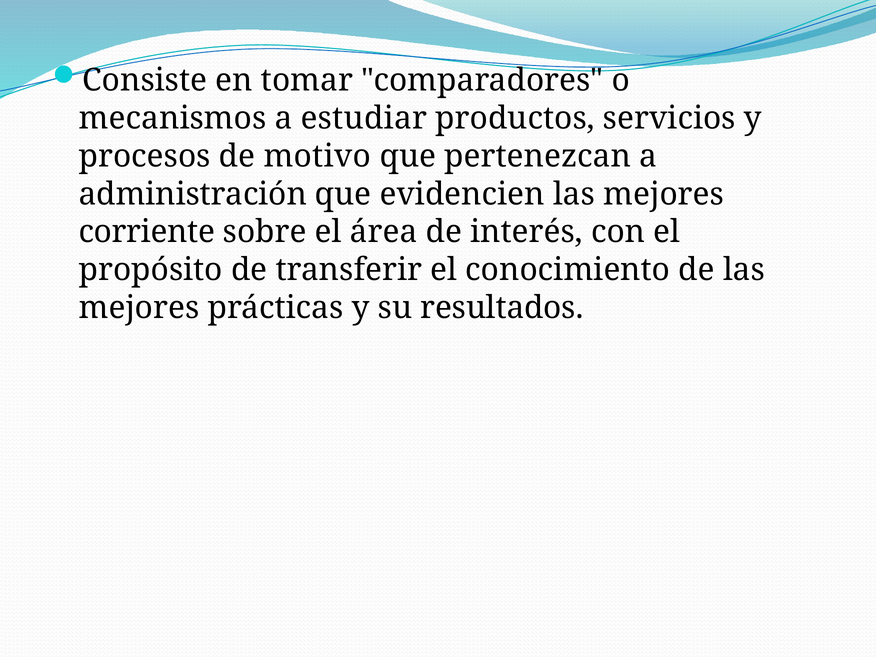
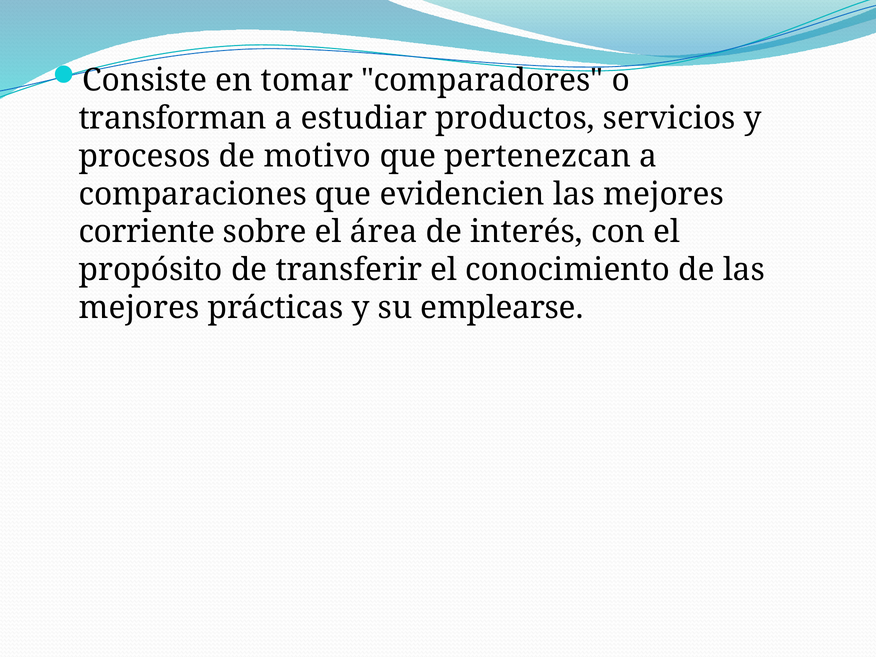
mecanismos: mecanismos -> transforman (173, 118)
administración: administración -> comparaciones (193, 194)
resultados: resultados -> emplearse (502, 308)
